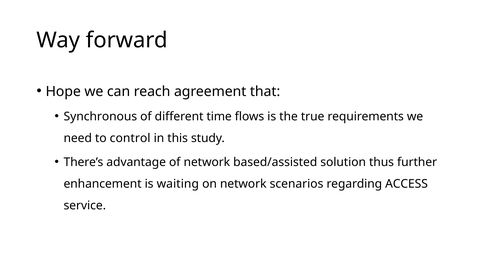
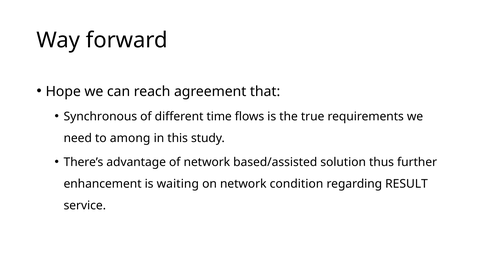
control: control -> among (130, 138)
scenarios: scenarios -> condition (296, 184)
ACCESS: ACCESS -> RESULT (407, 184)
